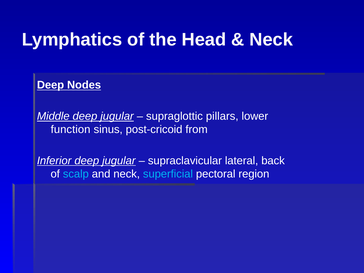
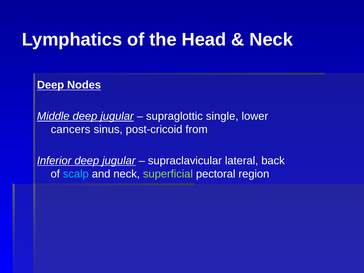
pillars: pillars -> single (222, 116)
function: function -> cancers (71, 130)
superficial colour: light blue -> light green (168, 174)
